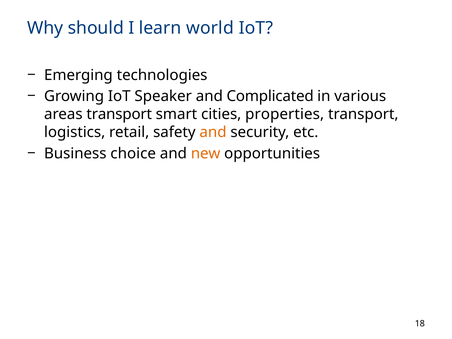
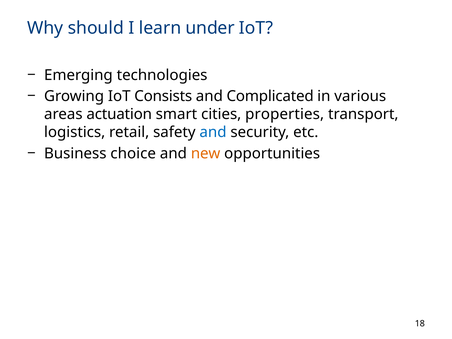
world: world -> under (210, 28)
Speaker: Speaker -> Consists (163, 96)
areas transport: transport -> actuation (119, 114)
and colour: orange -> blue (213, 132)
